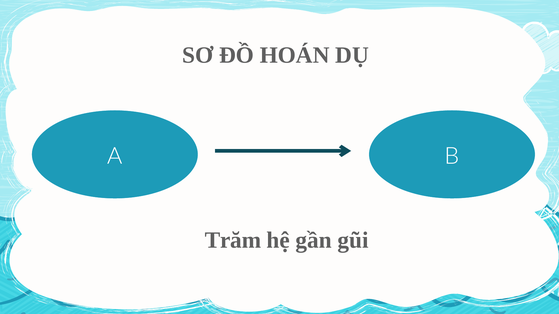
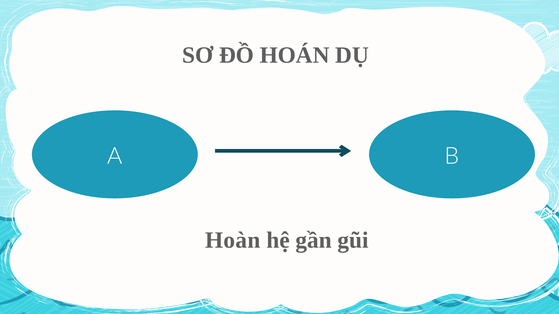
Trăm: Trăm -> Hoàn (233, 240)
